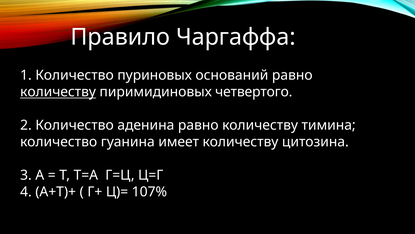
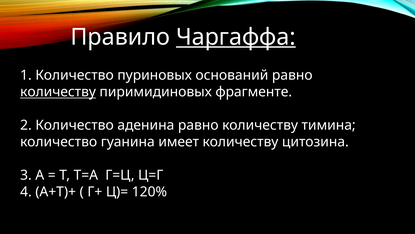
Чаргаффа underline: none -> present (236, 37)
четвертого: четвертого -> фрагменте (254, 92)
107%: 107% -> 120% (149, 191)
